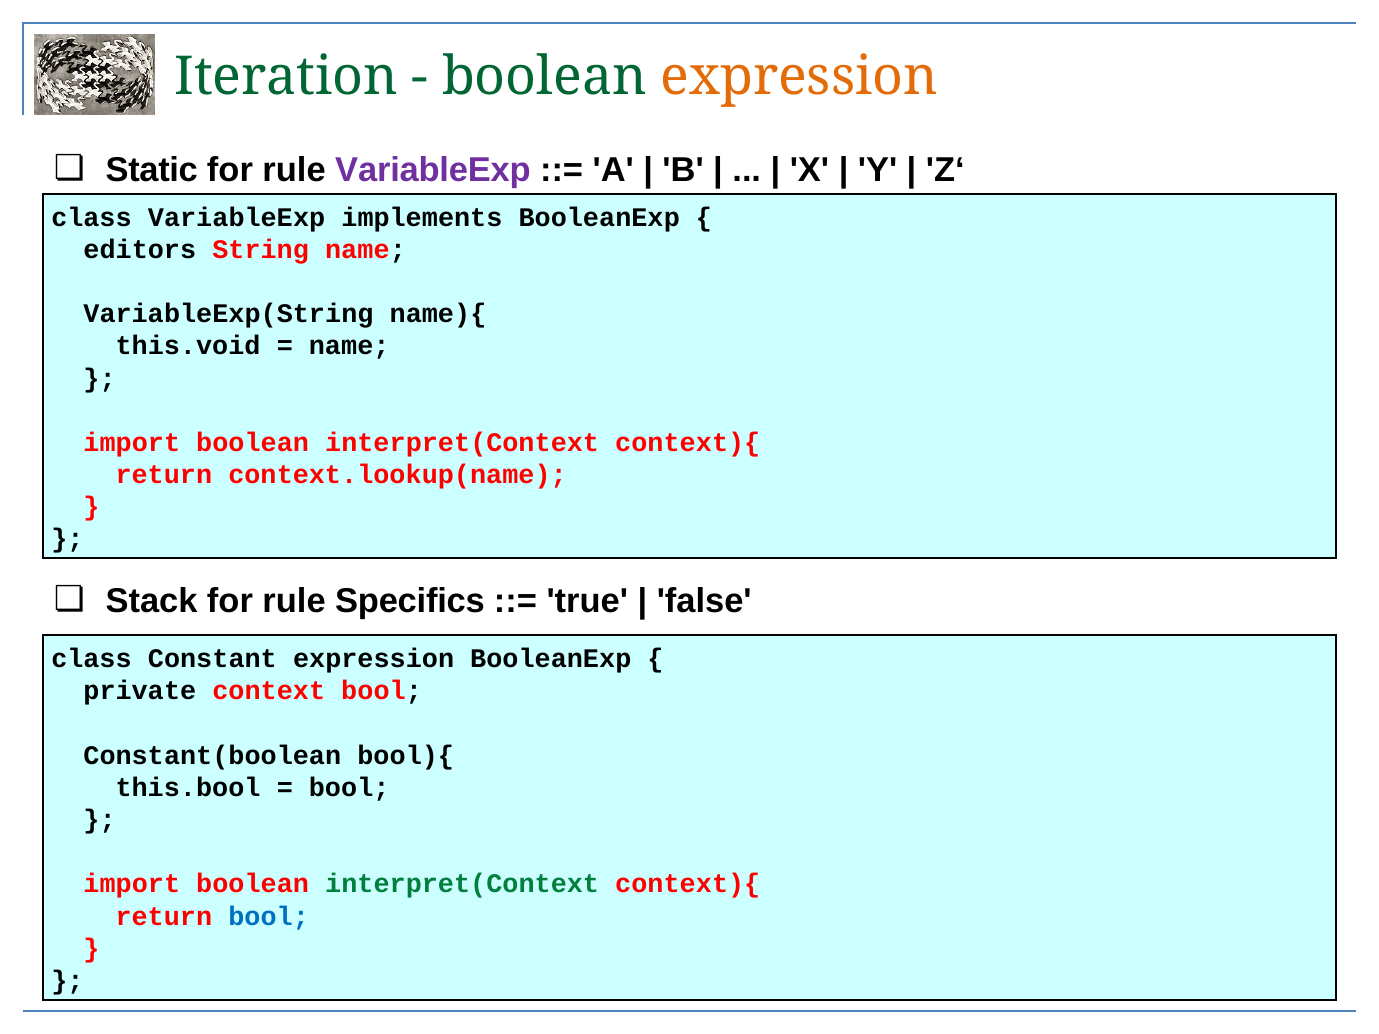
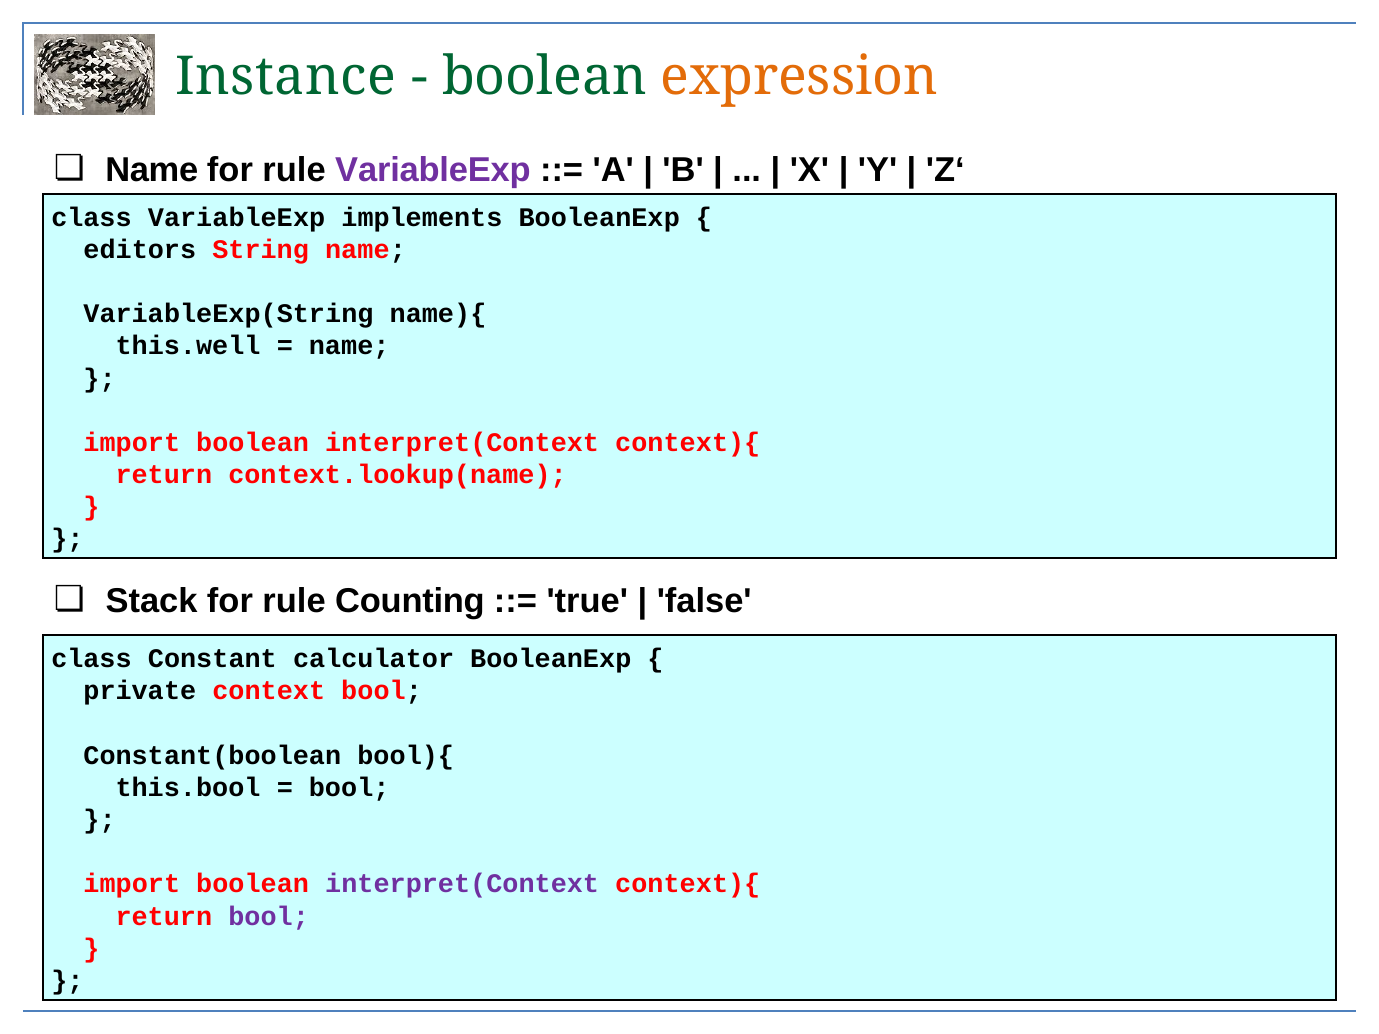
Iteration: Iteration -> Instance (286, 77)
Static: Static -> Name (152, 170)
this.void: this.void -> this.well (188, 346)
Specifics: Specifics -> Counting (410, 601)
Constant expression: expression -> calculator (374, 659)
interpret(Context colour: green -> purple (462, 884)
bool colour: blue -> purple (269, 917)
